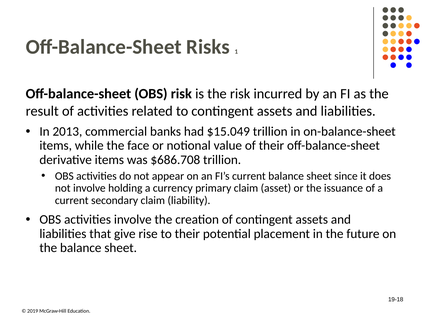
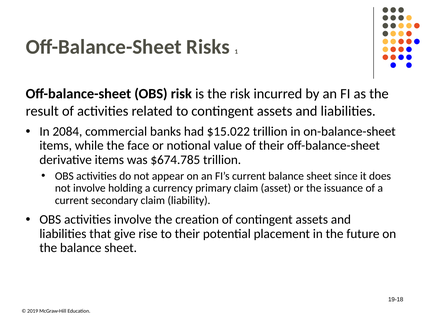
2013: 2013 -> 2084 (67, 131)
$15.049: $15.049 -> $15.022 (228, 131)
$686.708: $686.708 -> $674.785 (175, 160)
